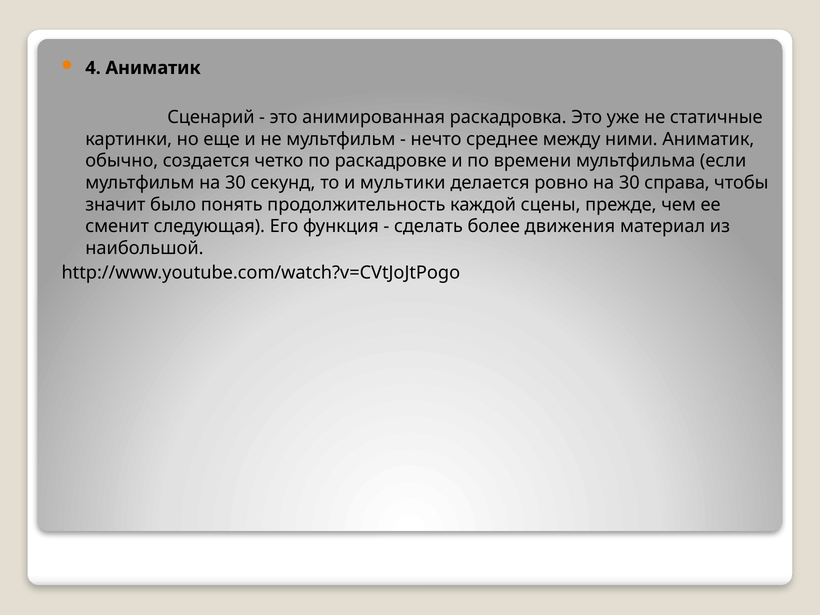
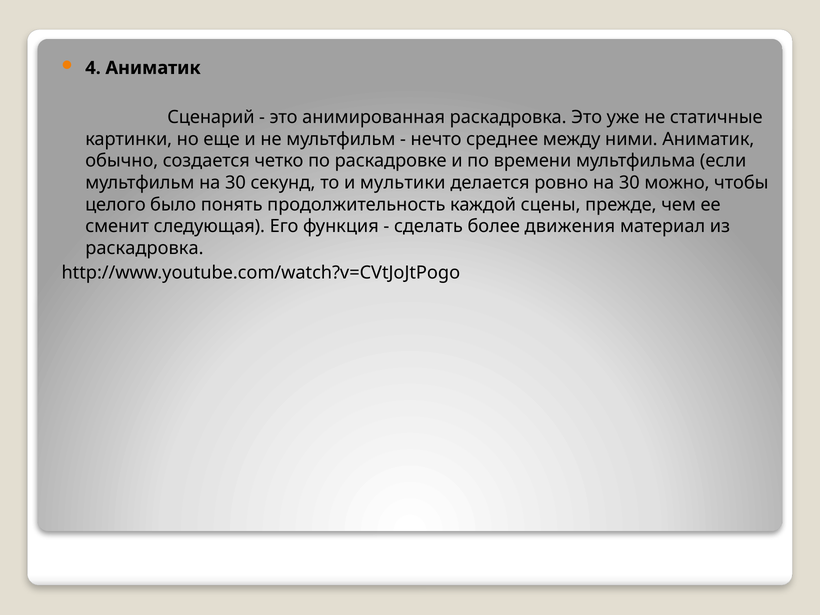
справа: справа -> можно (677, 183)
значит: значит -> целого (115, 205)
наибольшой: наибольшой -> раскадровка (144, 248)
